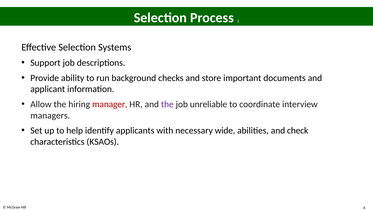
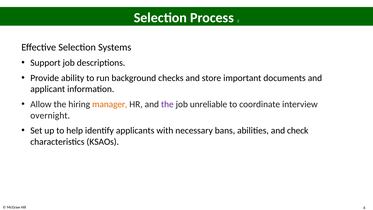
manager colour: red -> orange (110, 104)
managers: managers -> overnight (50, 115)
wide: wide -> bans (225, 130)
